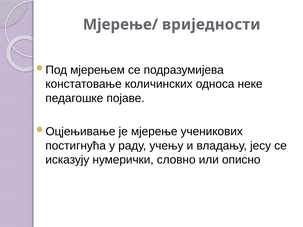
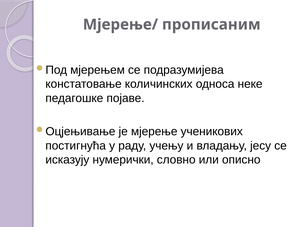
вриједности: вриједности -> прописаним (211, 25)
